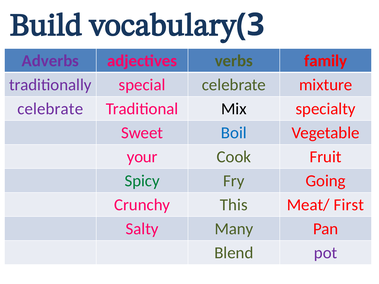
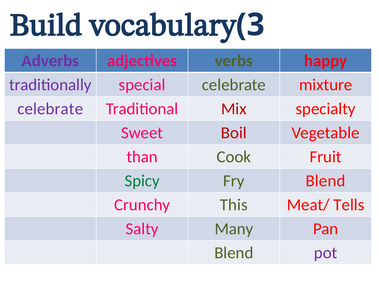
family: family -> happy (326, 61)
Mix colour: black -> red (234, 109)
Boil colour: blue -> red (234, 133)
your: your -> than (142, 157)
Fry Going: Going -> Blend (326, 181)
First: First -> Tells (349, 205)
